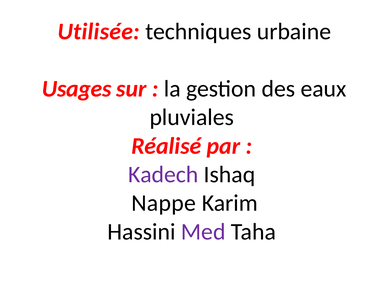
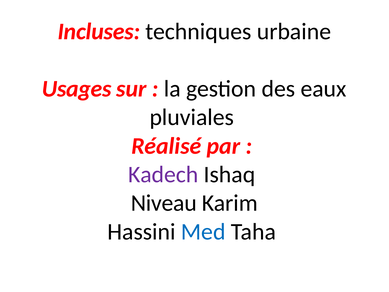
Utilisée: Utilisée -> Incluses (99, 32)
Nappe: Nappe -> Niveau (164, 203)
Med colour: purple -> blue (203, 232)
